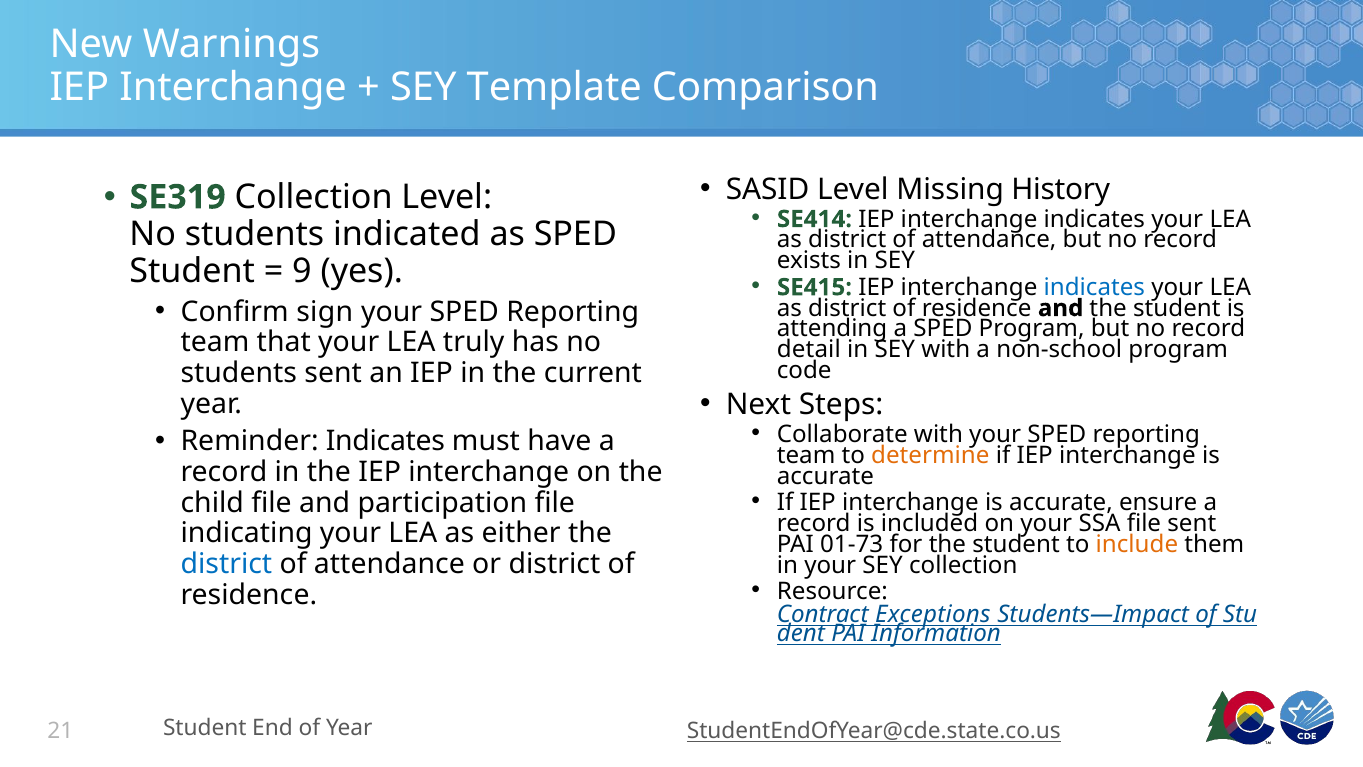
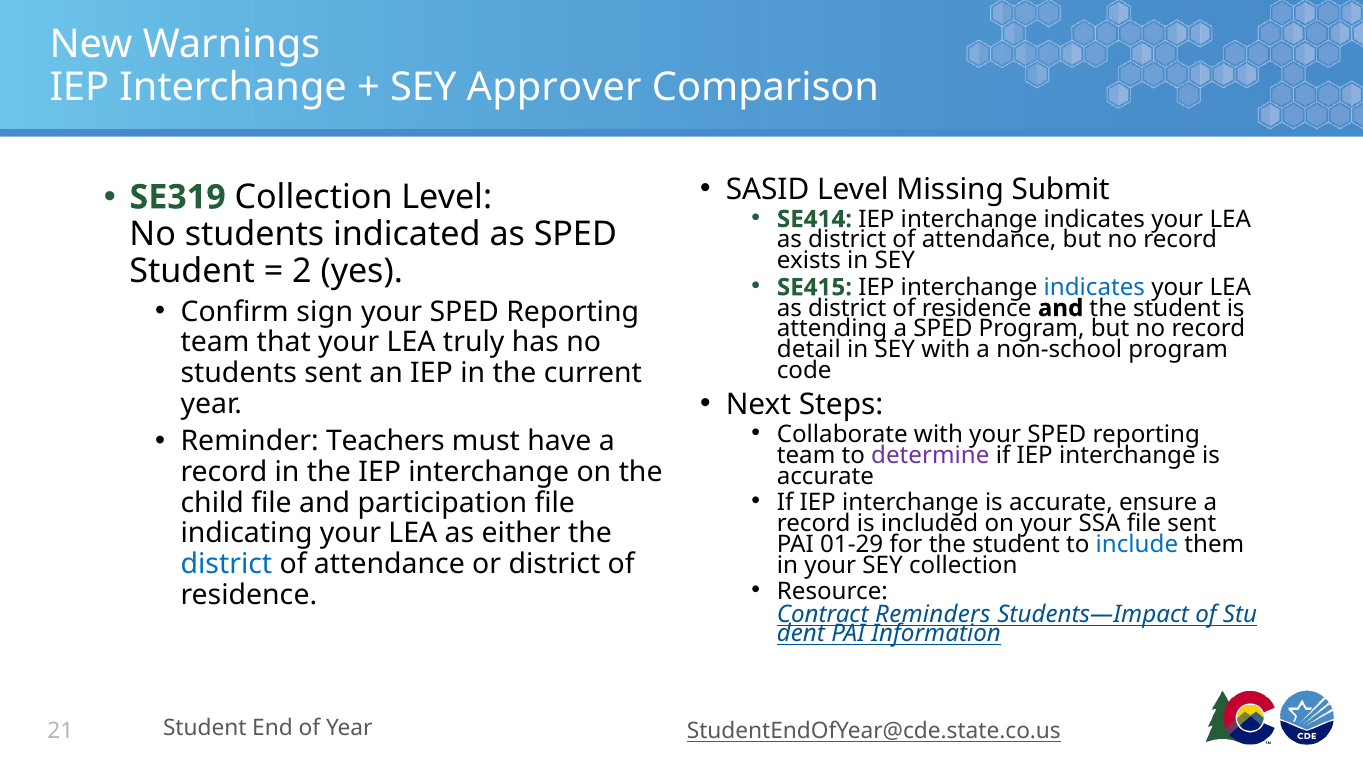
Template: Template -> Approver (554, 87)
History: History -> Submit (1061, 190)
9: 9 -> 2 (302, 271)
Reminder Indicates: Indicates -> Teachers (385, 441)
determine colour: orange -> purple (930, 455)
01-73: 01-73 -> 01-29 (852, 544)
include colour: orange -> blue (1137, 544)
Exceptions: Exceptions -> Reminders (933, 615)
